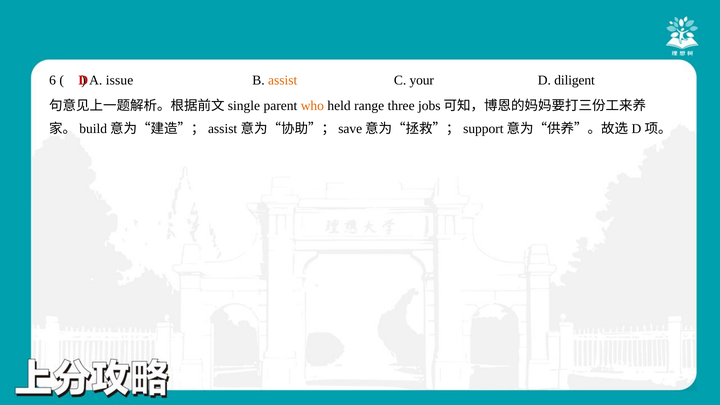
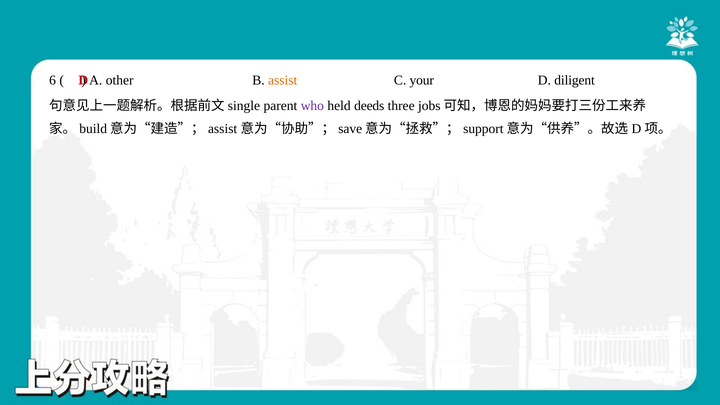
issue: issue -> other (120, 81)
who colour: orange -> purple (312, 106)
range: range -> deeds (369, 106)
